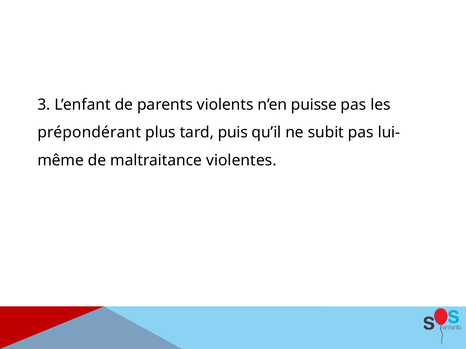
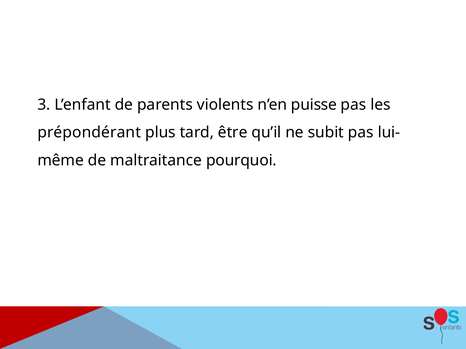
puis: puis -> être (233, 133)
violentes: violentes -> pourquoi (241, 161)
